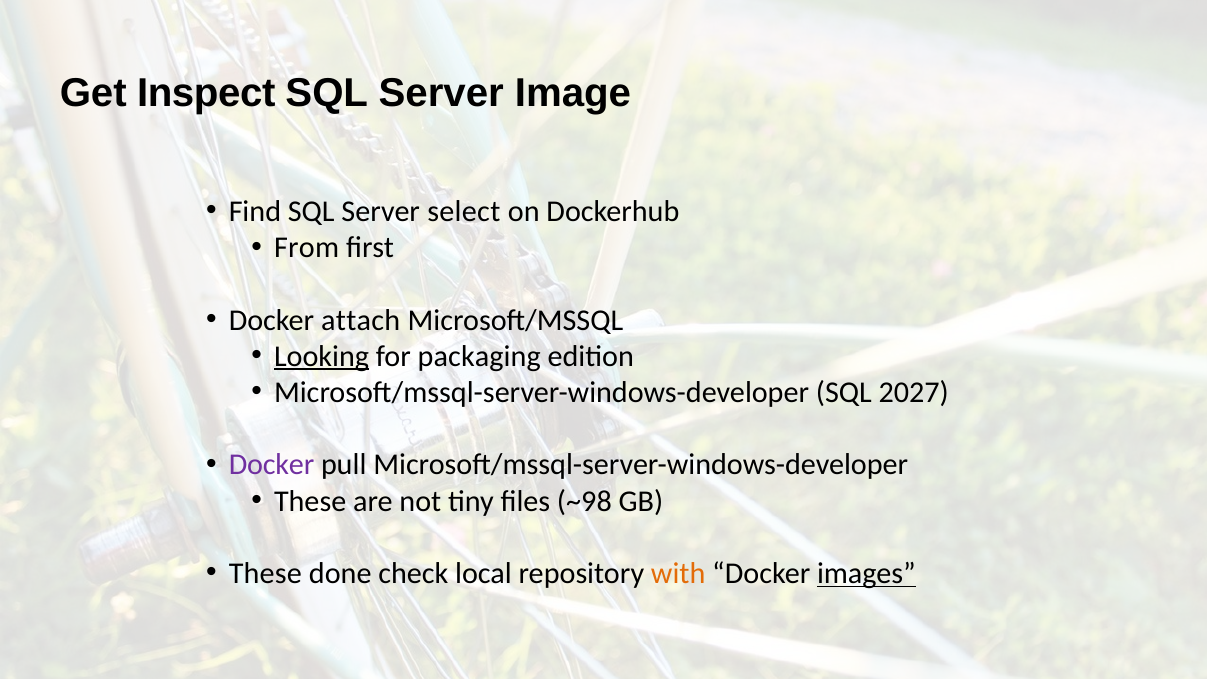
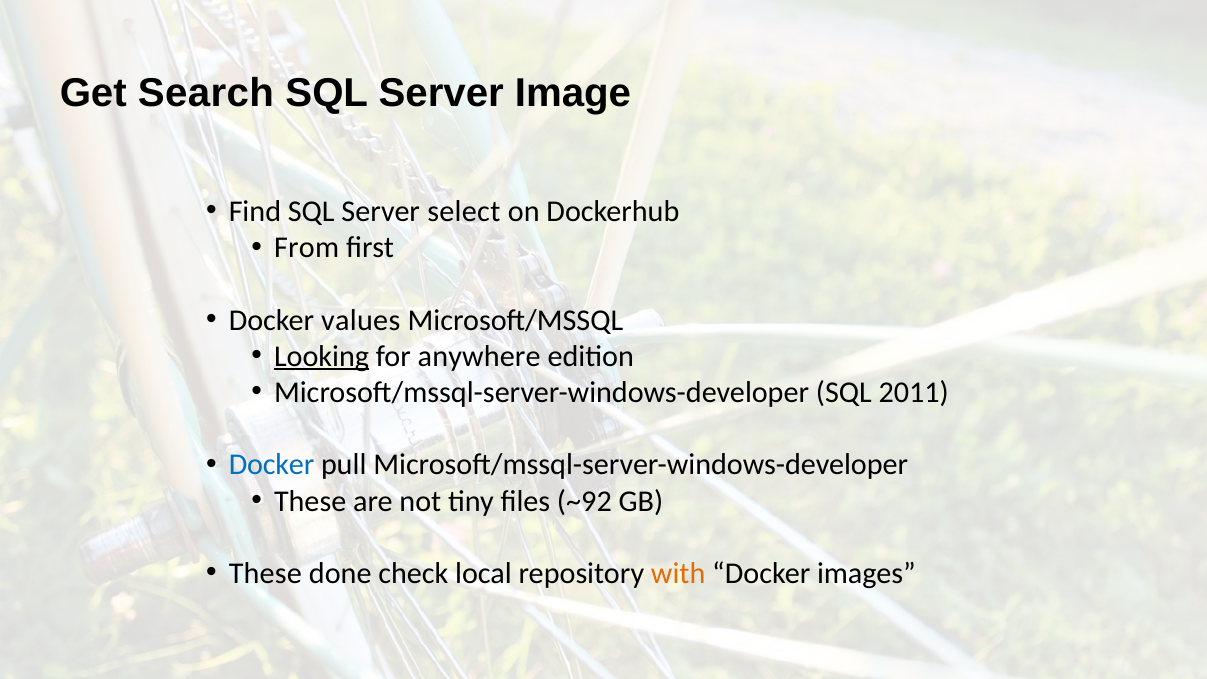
Inspect: Inspect -> Search (206, 94)
attach: attach -> values (361, 320)
packaging: packaging -> anywhere (479, 356)
2027: 2027 -> 2011 (914, 393)
Docker colour: purple -> blue (272, 465)
~98: ~98 -> ~92 (584, 501)
images underline: present -> none (866, 574)
